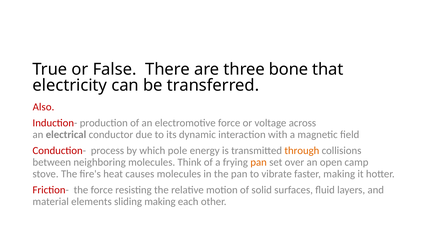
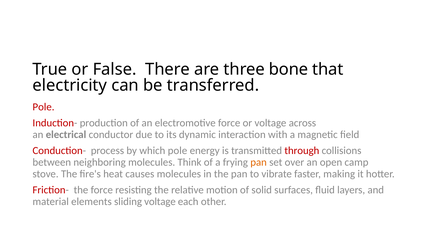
Also: Also -> Pole (44, 107)
through colour: orange -> red (302, 151)
sliding making: making -> voltage (160, 202)
